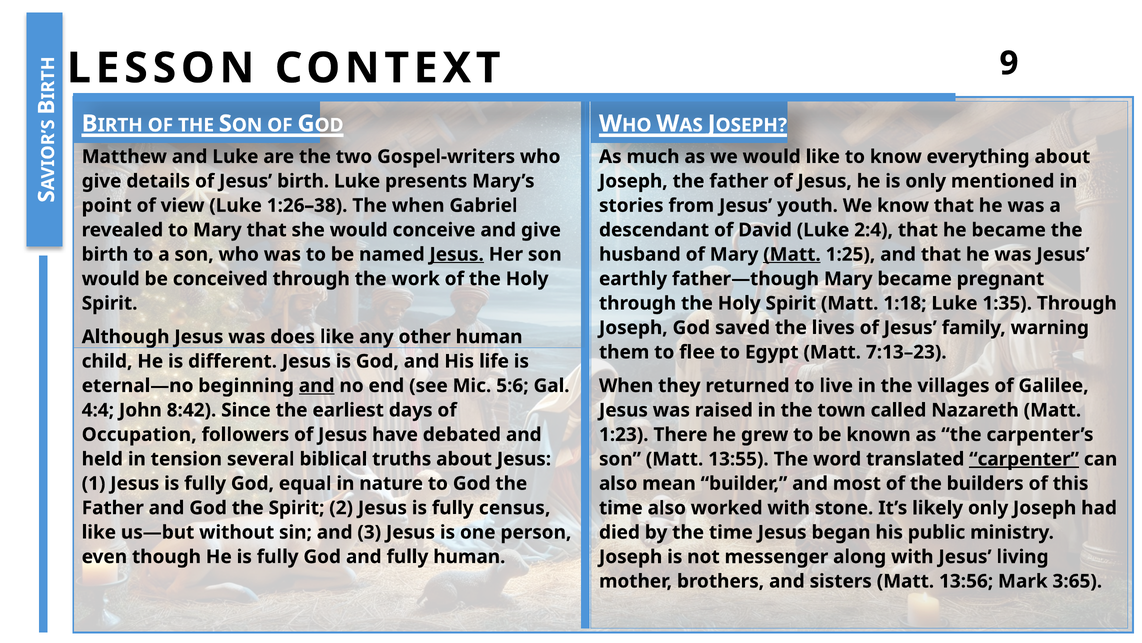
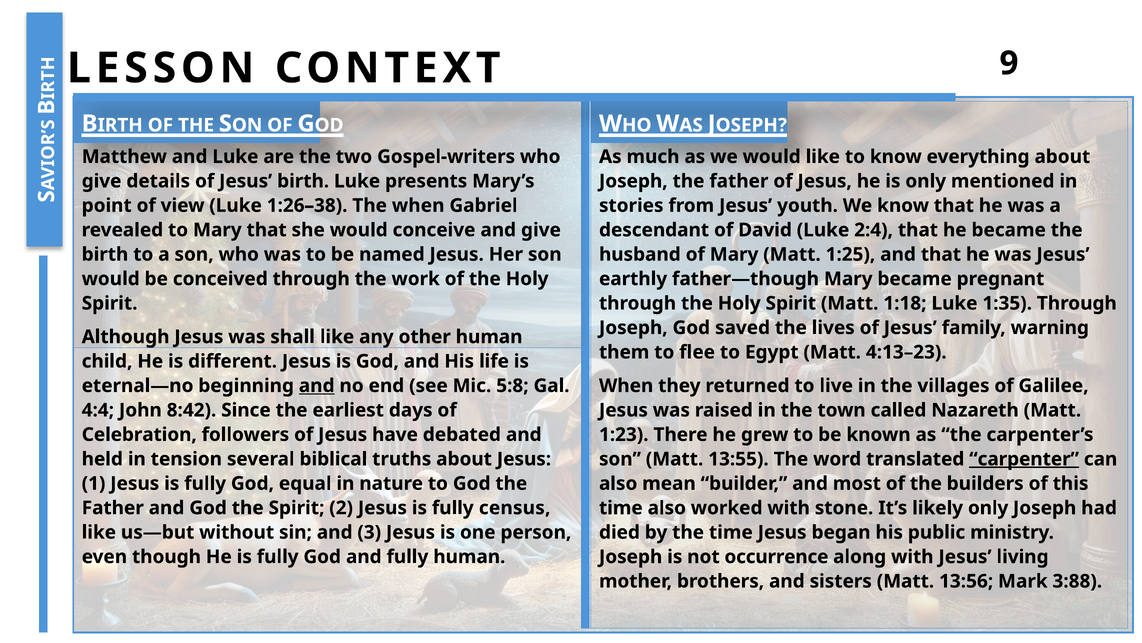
Jesus underline: present -> none (457, 254)
Matt underline: present -> none (792, 254)
does: does -> shall (293, 337)
7:13–23: 7:13–23 -> 4:13–23 (906, 352)
5:6: 5:6 -> 5:8 (512, 385)
Occupation: Occupation -> Celebration (139, 434)
messenger: messenger -> occurrence (776, 556)
3:65: 3:65 -> 3:88 (1077, 581)
